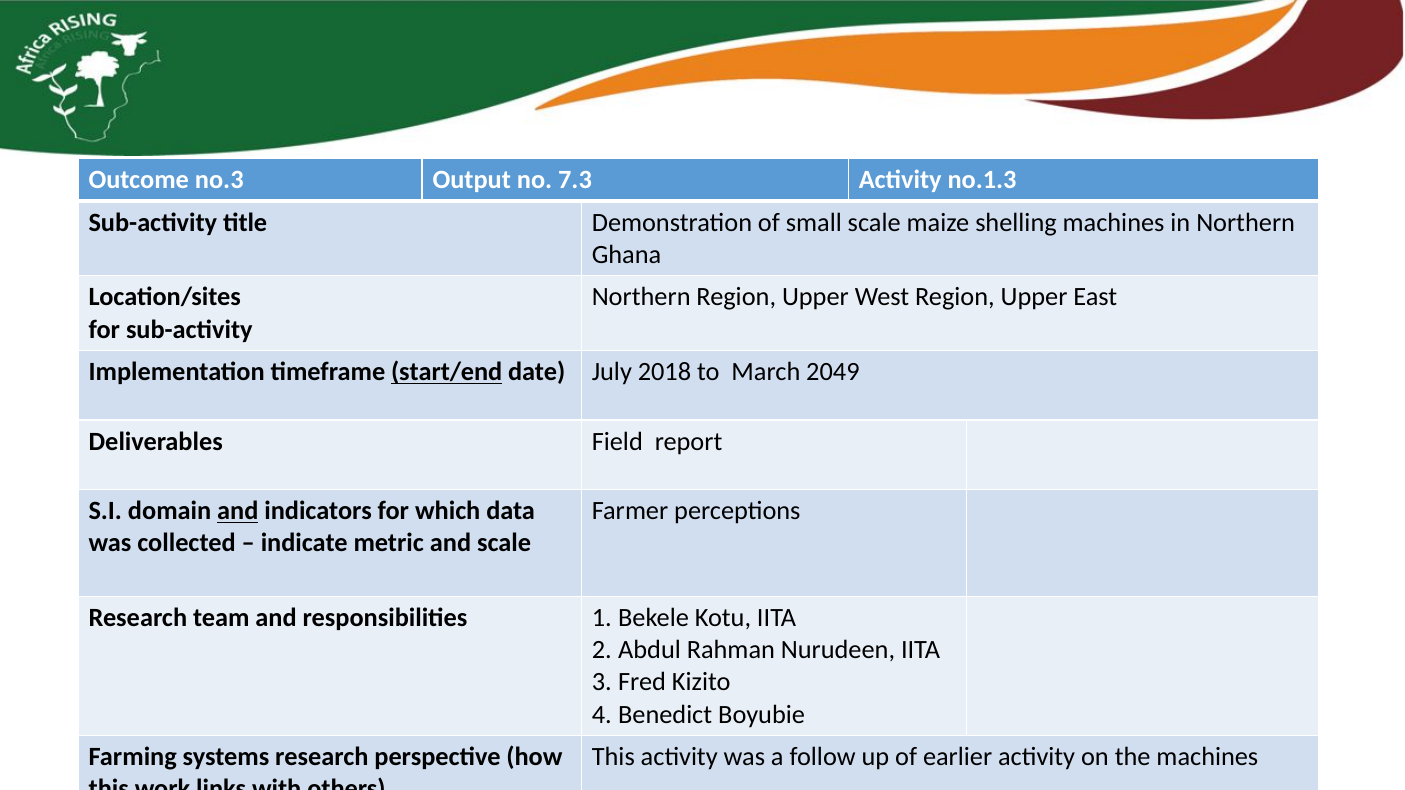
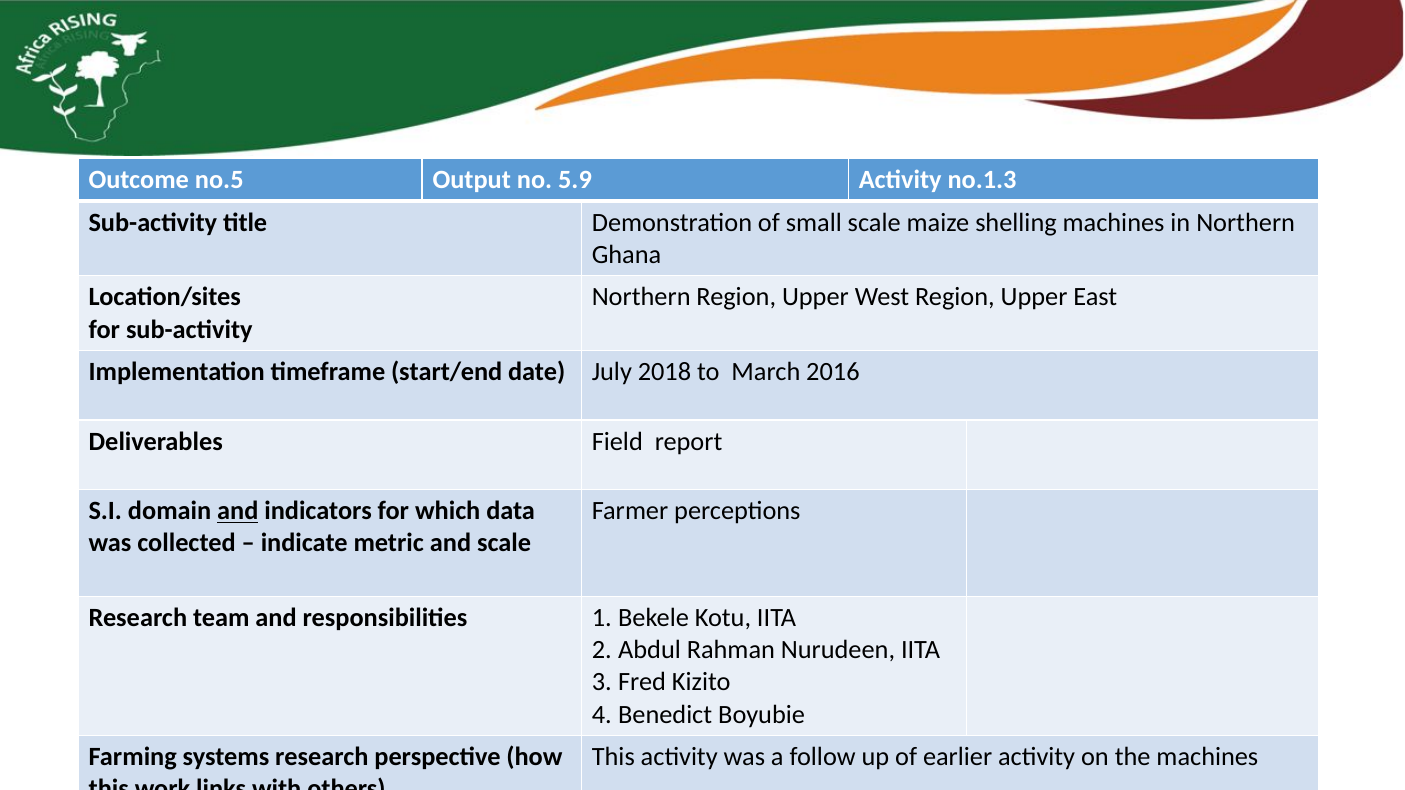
no.3: no.3 -> no.5 (219, 180)
7.3: 7.3 -> 5.9 (575, 180)
start/end underline: present -> none (447, 372)
2049: 2049 -> 2016 (833, 372)
